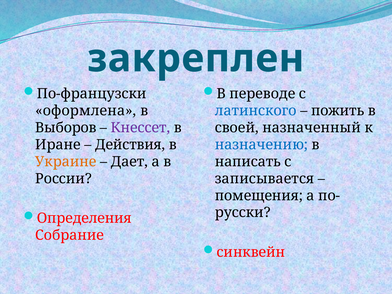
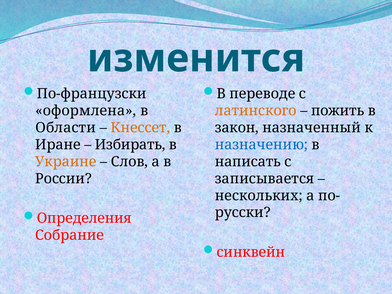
закреплен: закреплен -> изменится (196, 58)
латинского colour: blue -> orange (256, 111)
Выборов: Выборов -> Области (66, 128)
Кнессет colour: purple -> orange (140, 128)
своей: своей -> закон (237, 128)
Действия: Действия -> Избирать (130, 145)
Дает: Дает -> Слов (129, 162)
помещения: помещения -> нескольких (259, 196)
